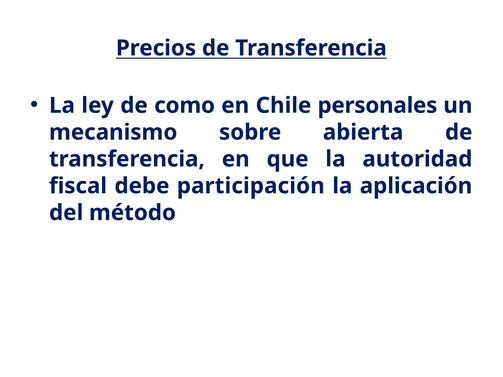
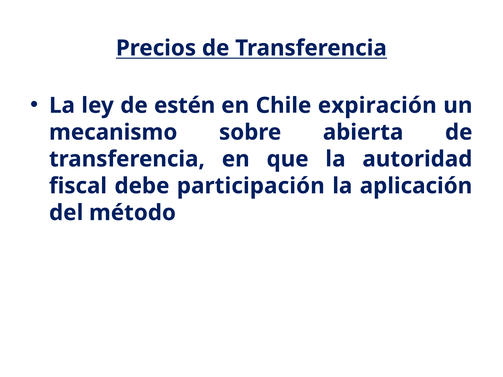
como: como -> estén (185, 106)
personales: personales -> expiración (377, 106)
